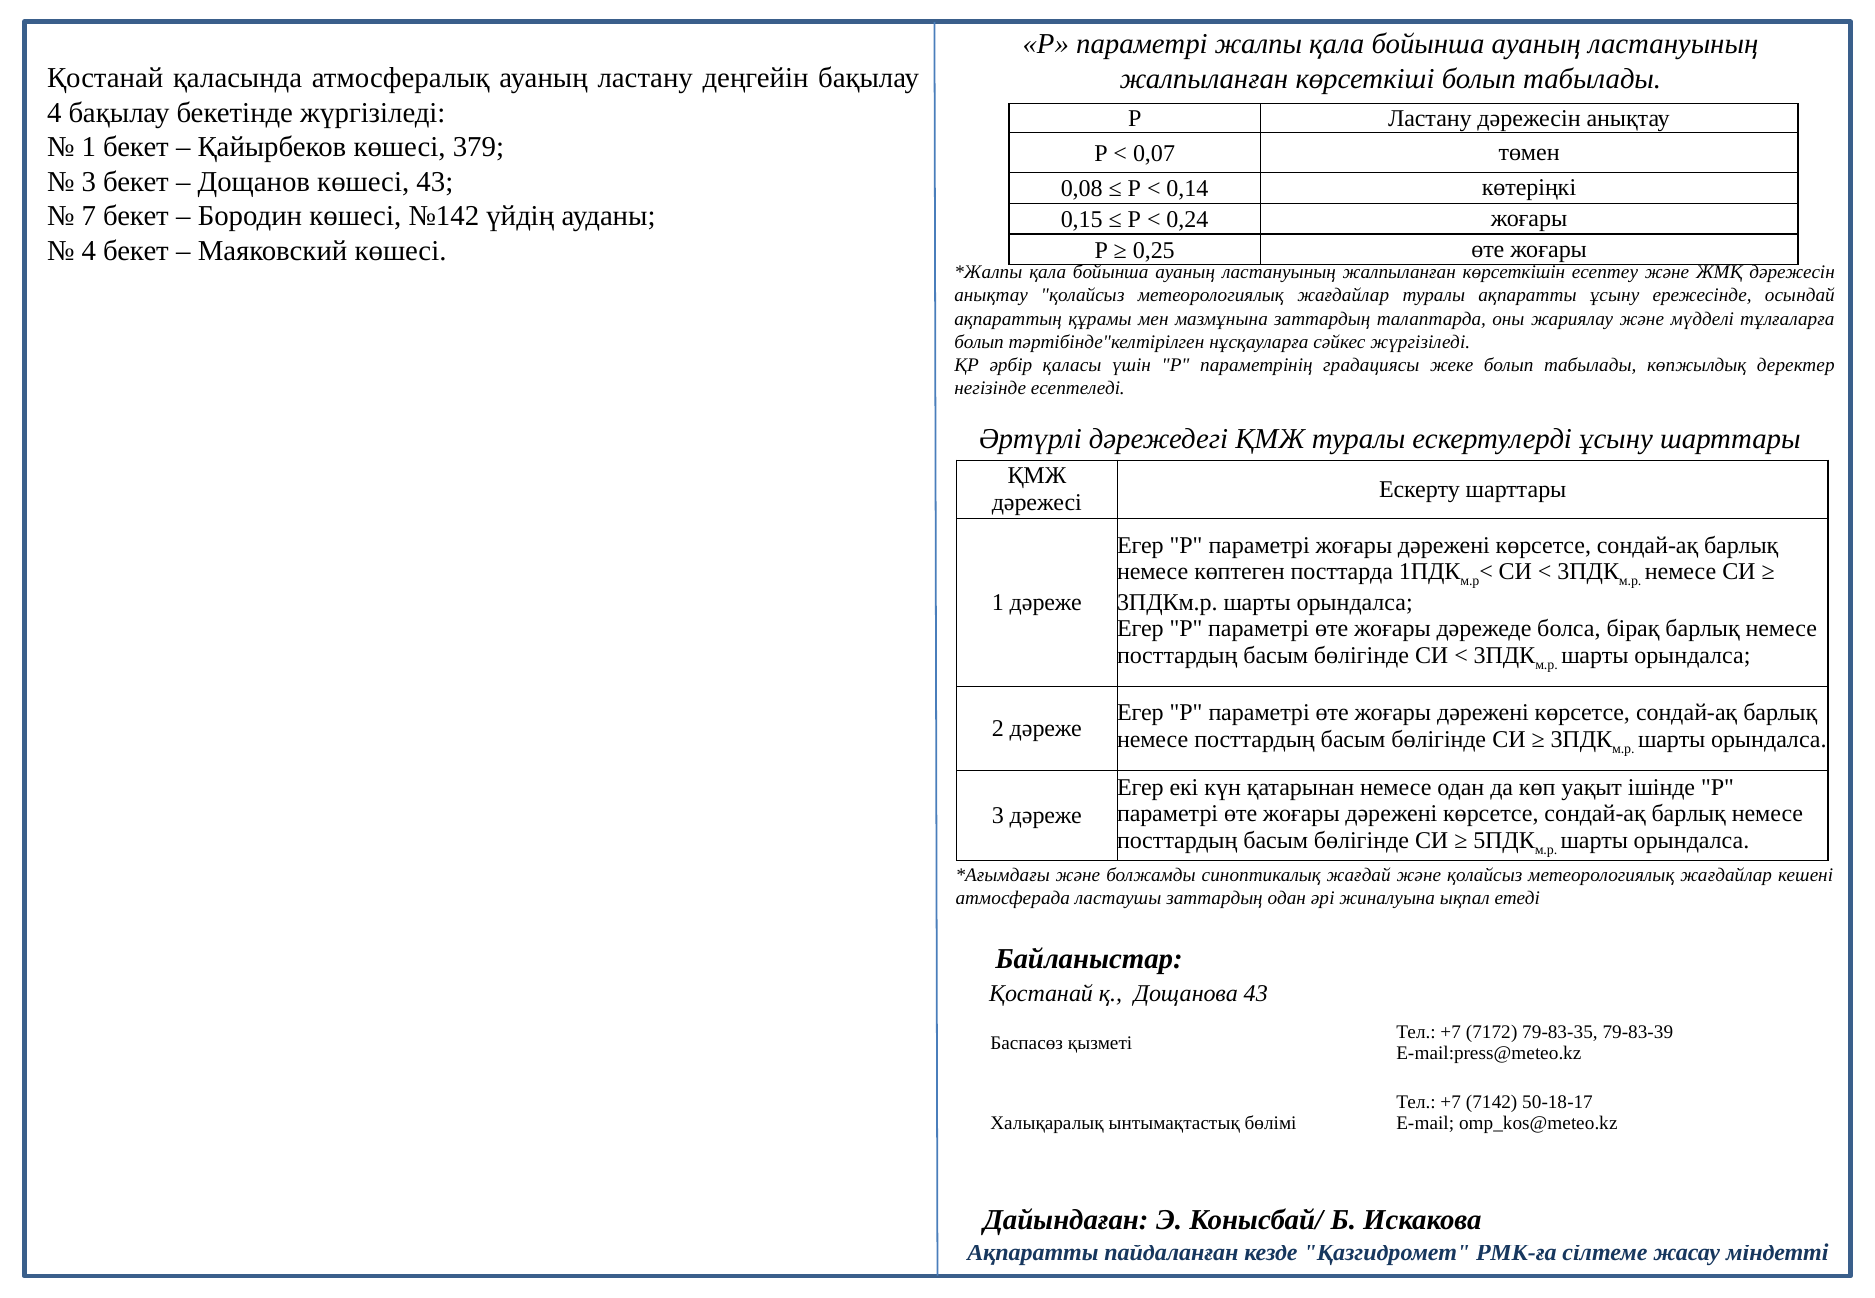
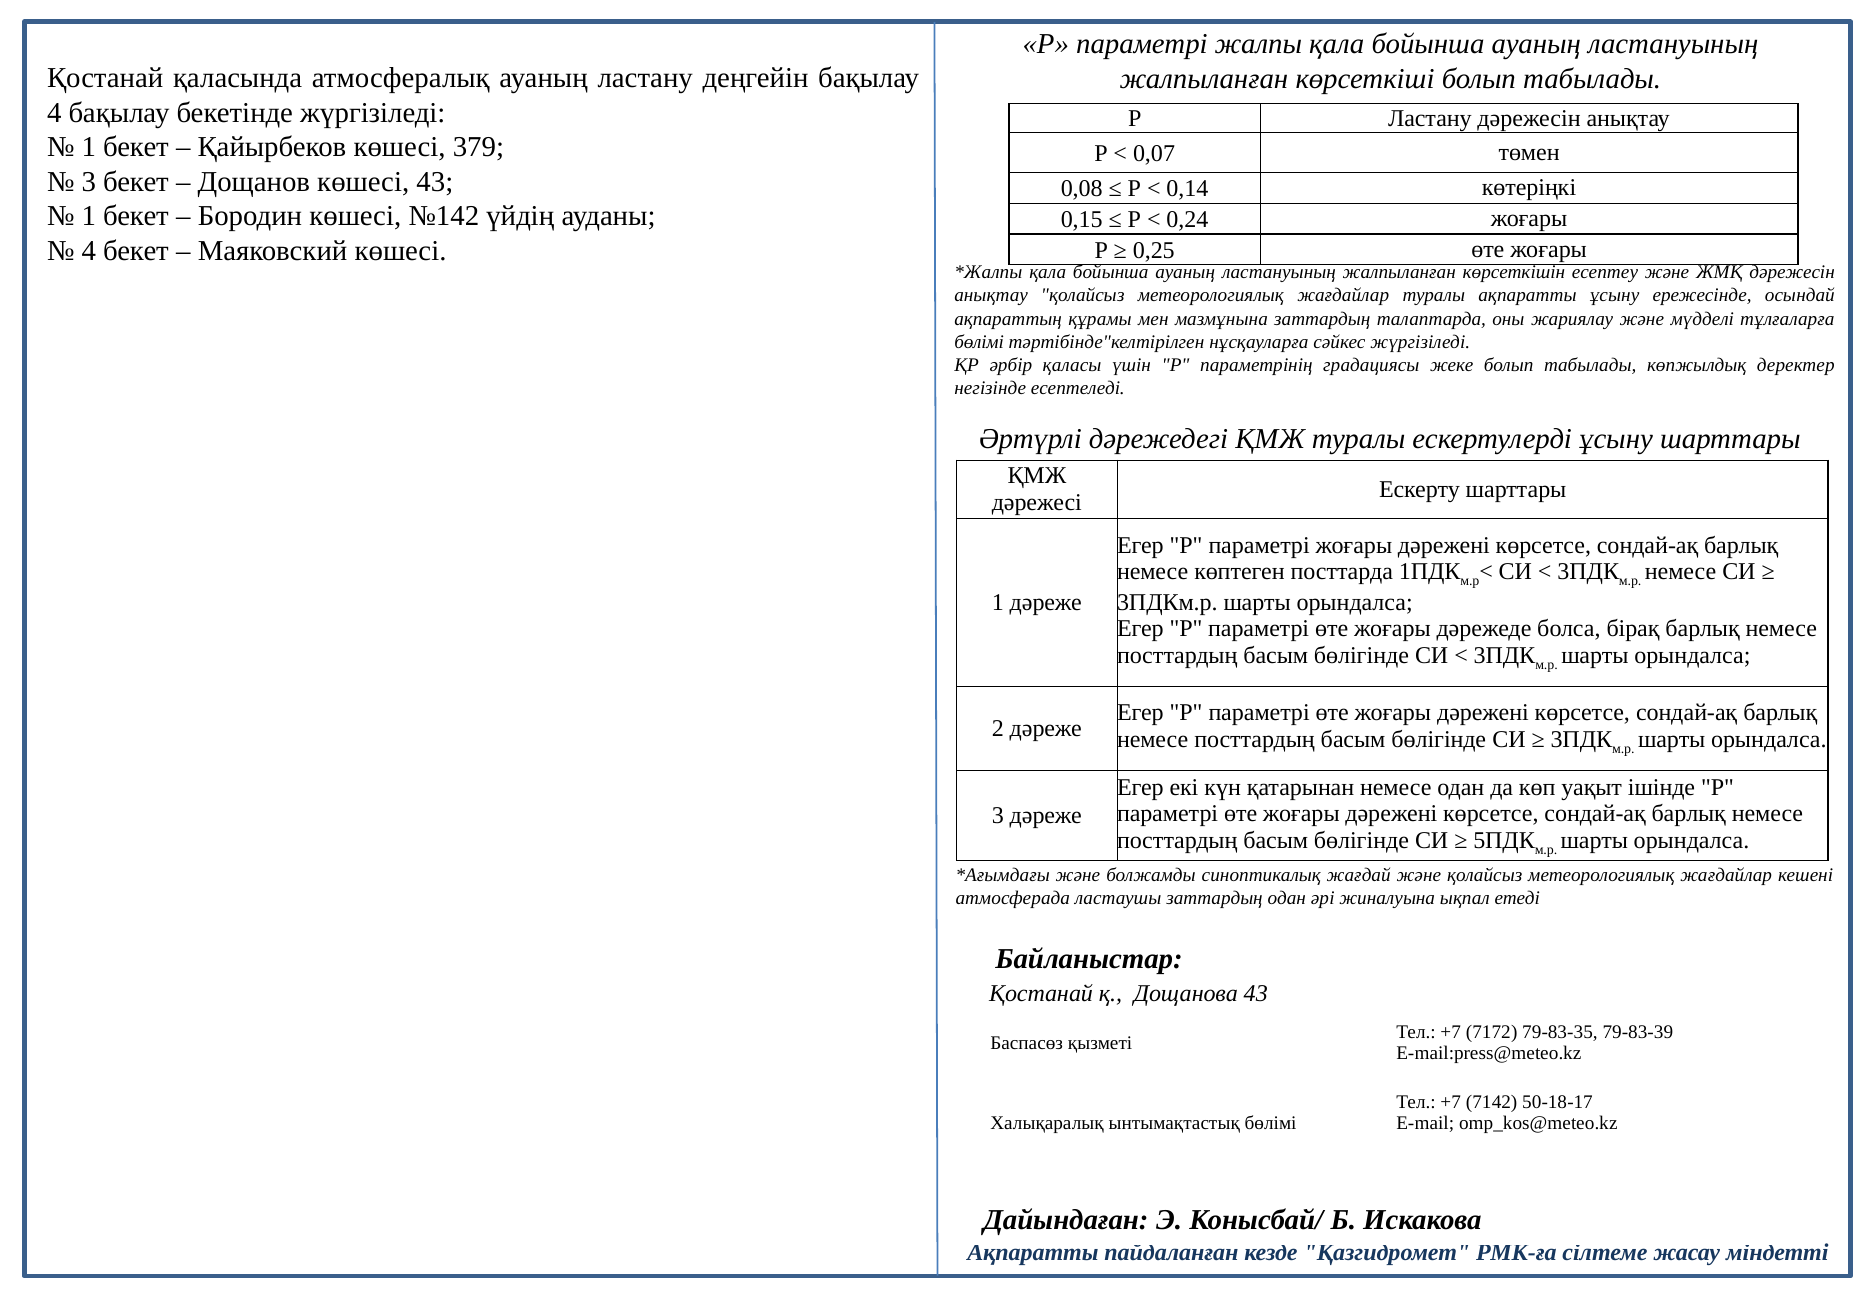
7: 7 -> 1 (89, 216)
болып: болып -> бөлімі (979, 342)
